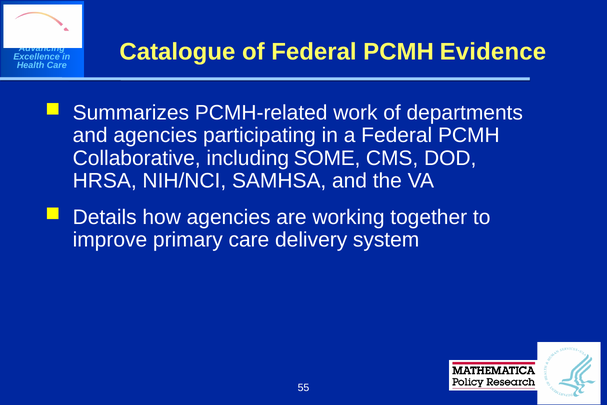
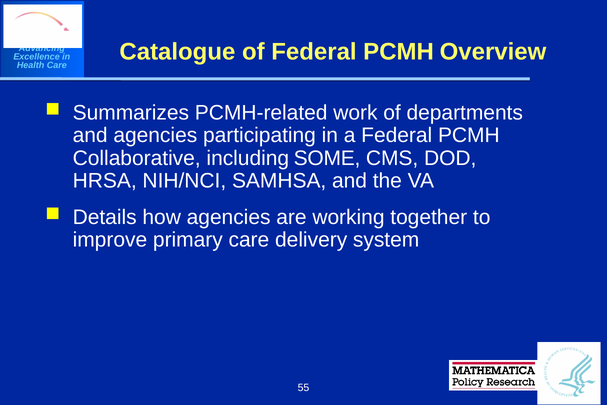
Evidence: Evidence -> Overview (493, 52)
